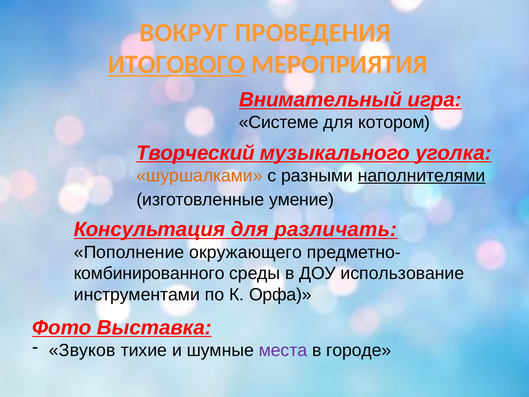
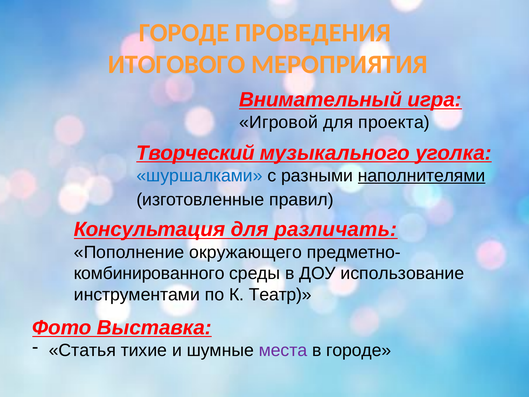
ВОКРУГ: ВОКРУГ -> ГОРОДЕ (184, 33)
ИТОГОВОГО underline: present -> none (177, 64)
Системе: Системе -> Игровой (279, 122)
котором: котором -> проекта (394, 122)
шуршалками colour: orange -> blue (200, 176)
умение: умение -> правил (301, 200)
Орфа: Орфа -> Театр (280, 294)
Звуков: Звуков -> Статья (82, 350)
